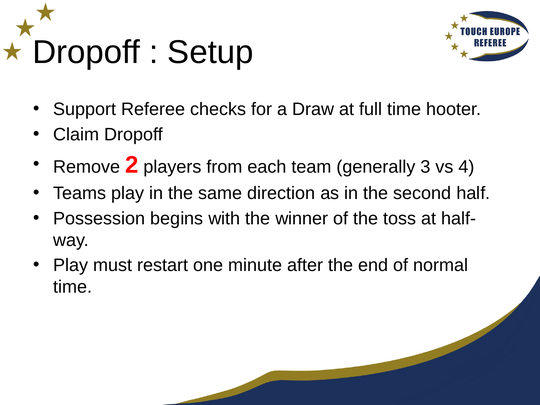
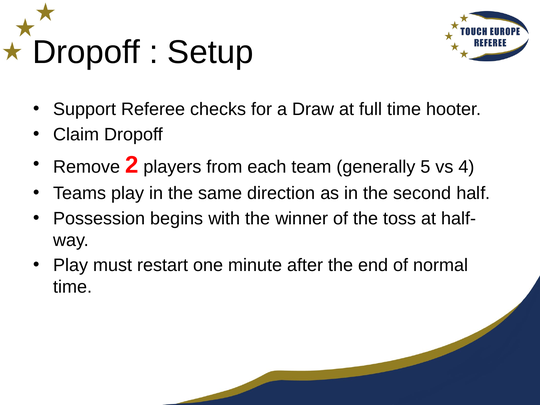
3: 3 -> 5 (425, 167)
